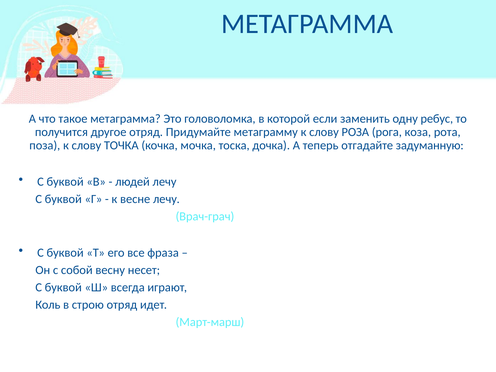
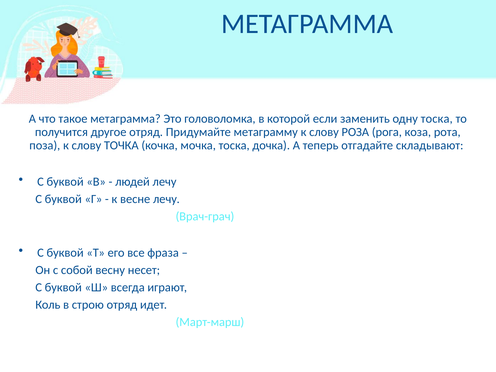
одну ребус: ребус -> тоска (437, 119)
задуманную: задуманную -> складывают (430, 145)
